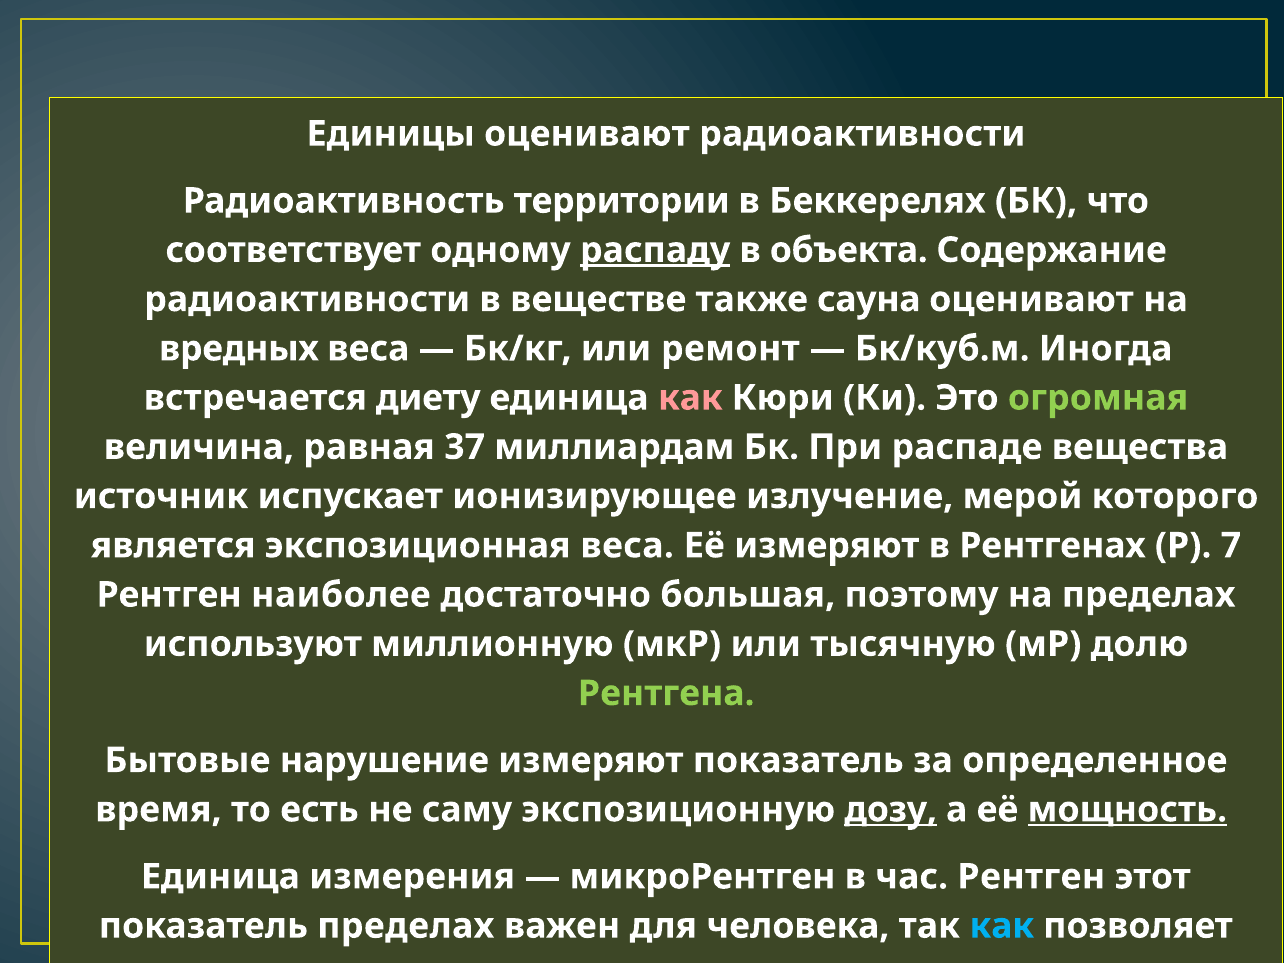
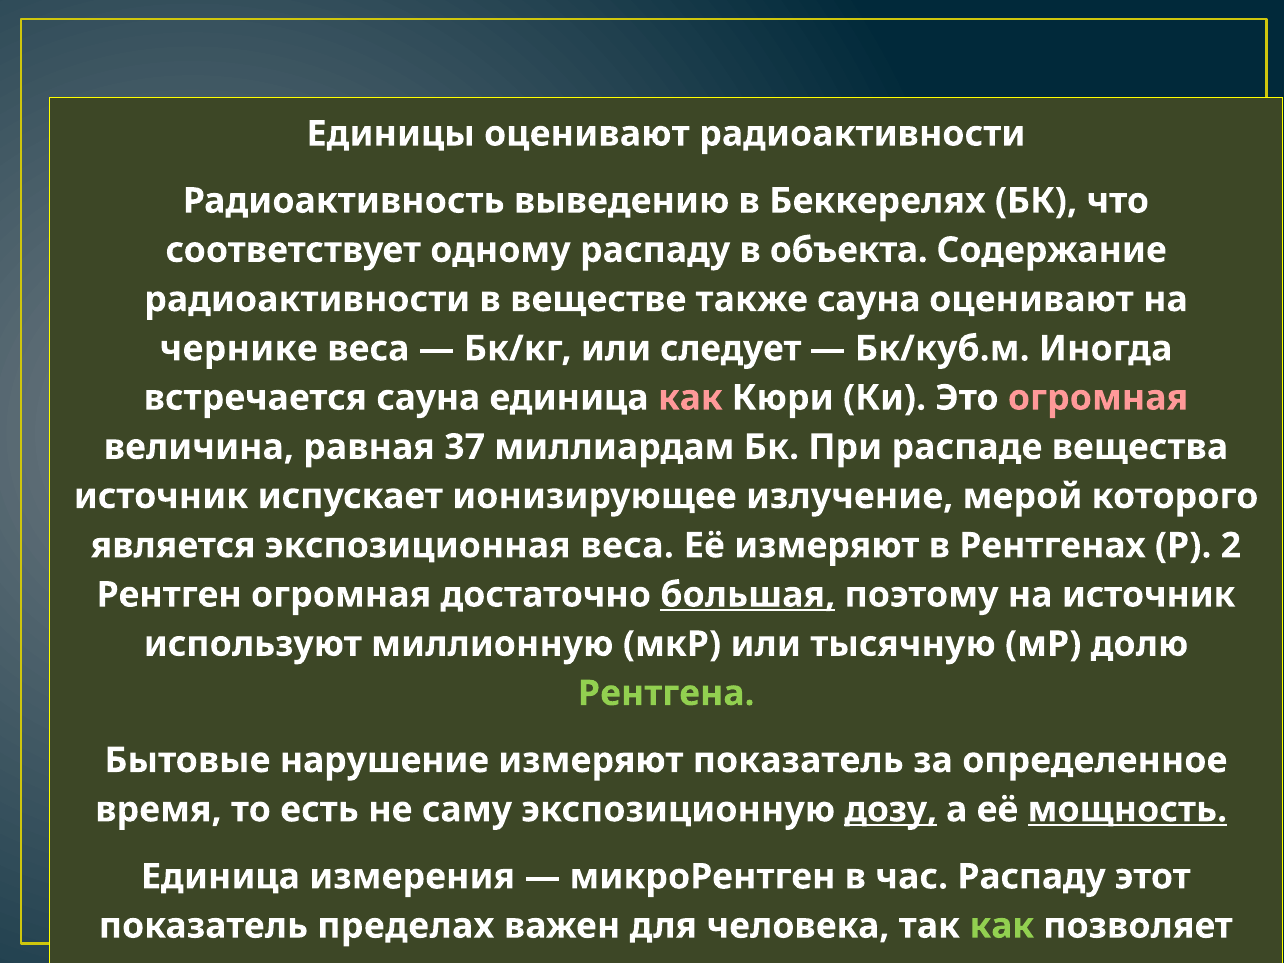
территории: территории -> выведению (622, 201)
распаду underline: present -> none (655, 250)
вредных: вредных -> чернике (239, 349)
ремонт: ремонт -> следует (731, 349)
встречается диету: диету -> сауна (428, 398)
огромная colour: light green -> pink (1098, 398)
7: 7 -> 2 (1231, 546)
Рентген наиболее: наиболее -> огромная (341, 595)
большая underline: none -> present (748, 595)
на пределах: пределах -> источник (1149, 595)
час Рентген: Рентген -> Распаду (1032, 877)
как colour: light blue -> light green (1002, 926)
